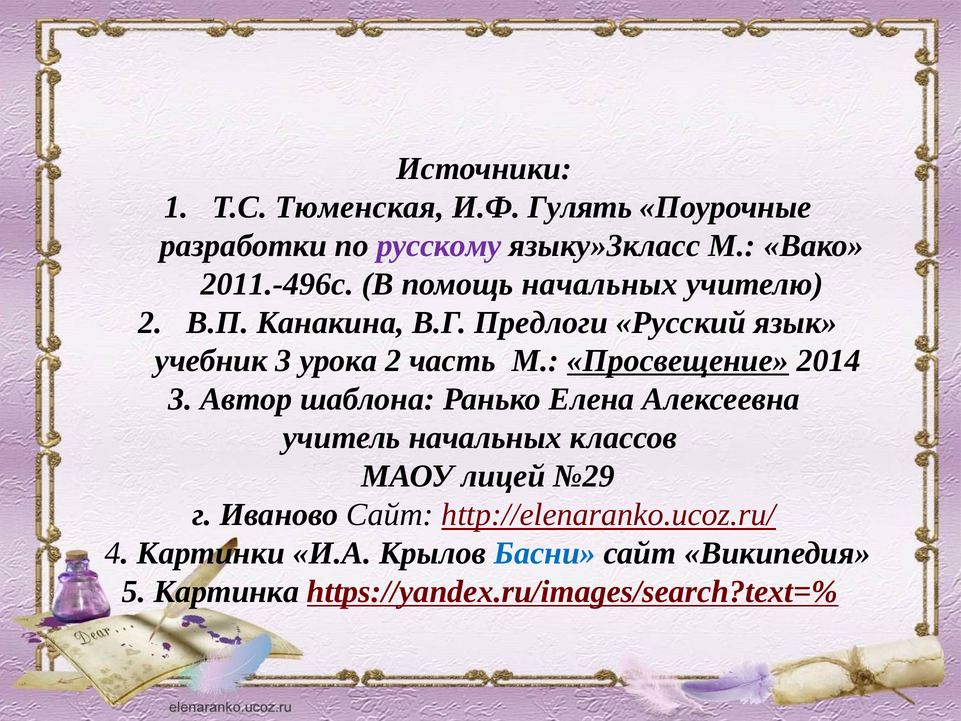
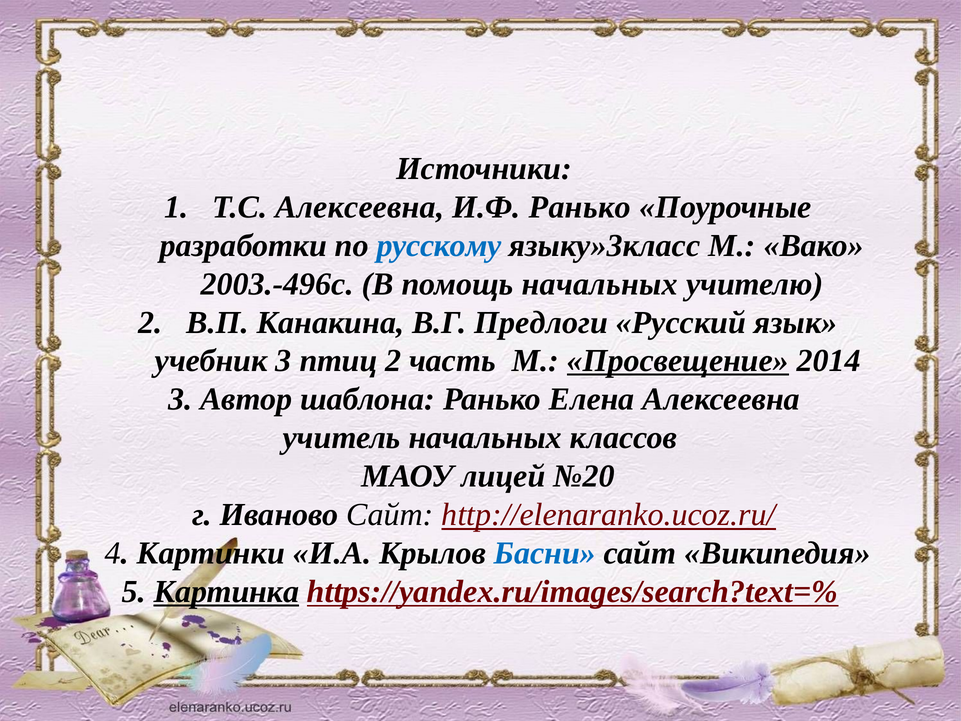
Т.С Тюменская: Тюменская -> Алексеевна (360, 207)
И.Ф Гулять: Гулять -> Ранько (580, 207)
русскому colour: purple -> blue (439, 245)
2011.-496с: 2011.-496с -> 2003.-496с (277, 284)
урока: урока -> птиц (338, 361)
№29: №29 -> №20 (584, 476)
Картинка underline: none -> present (226, 591)
